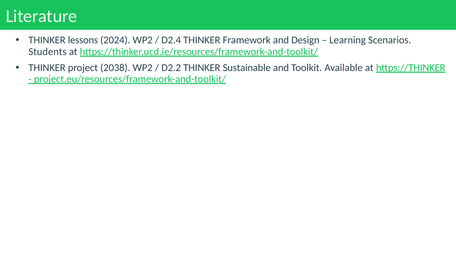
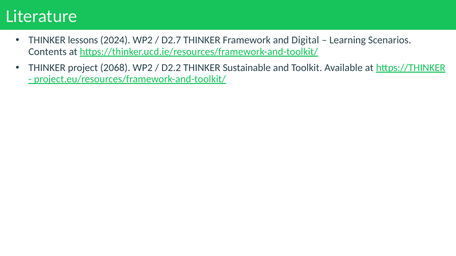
D2.4: D2.4 -> D2.7 (171, 40)
Design: Design -> Digital (305, 40)
Students: Students -> Contents (48, 52)
2038: 2038 -> 2068 (115, 68)
